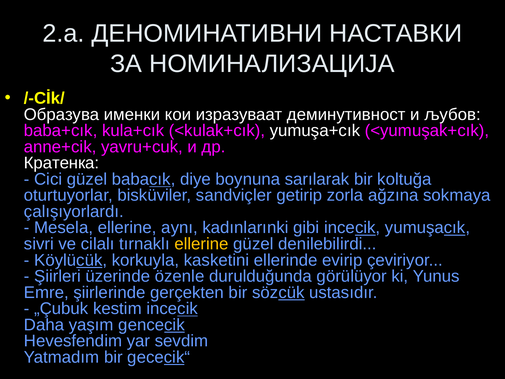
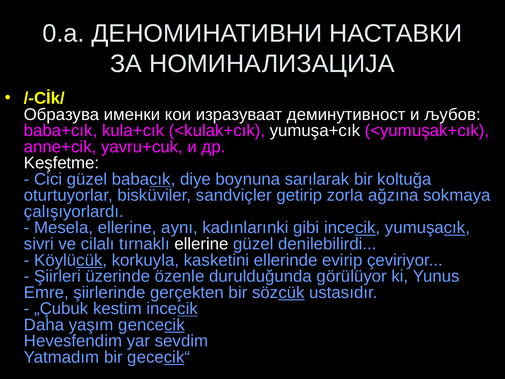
2.a: 2.a -> 0.a (63, 33)
Кратенка: Кратенка -> Keşfetme (62, 163)
ellerine colour: yellow -> white (202, 244)
